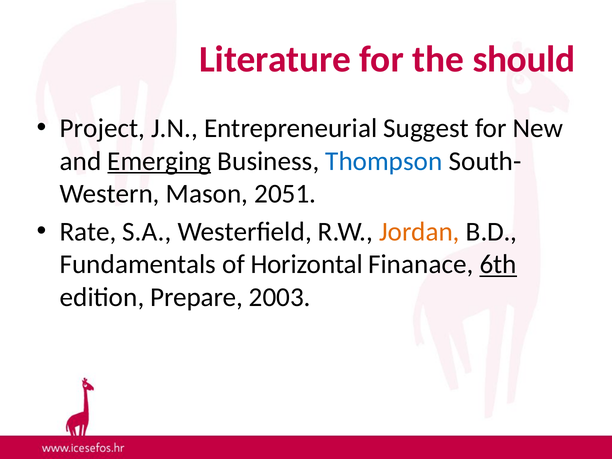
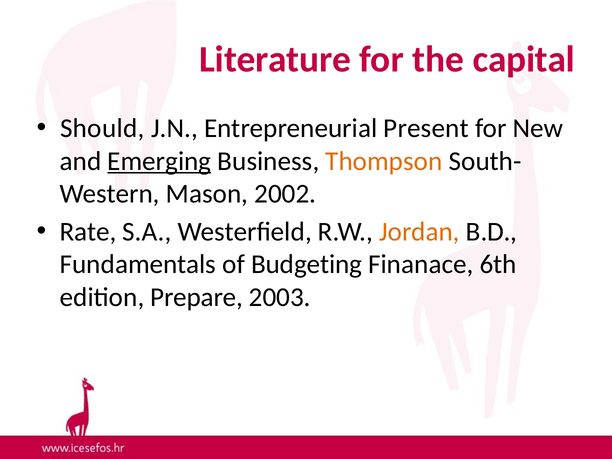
should: should -> capital (524, 59)
Project: Project -> Should (102, 128)
Suggest: Suggest -> Present (426, 128)
Thompson colour: blue -> orange (384, 161)
2051: 2051 -> 2002 (285, 194)
Horizontal: Horizontal -> Budgeting (307, 264)
6th underline: present -> none (498, 264)
